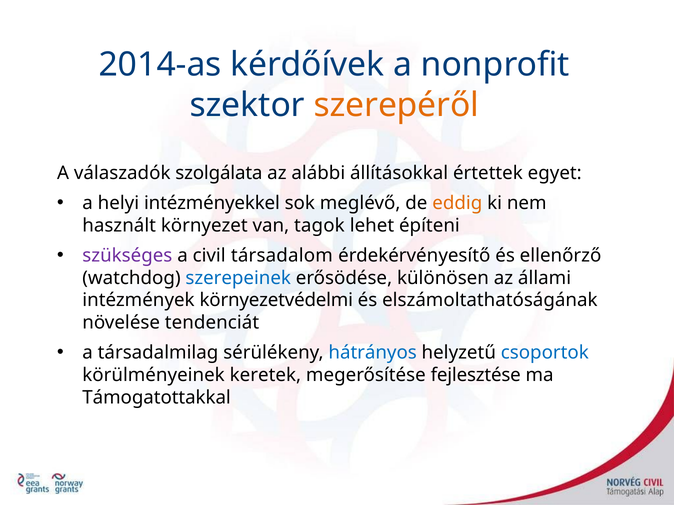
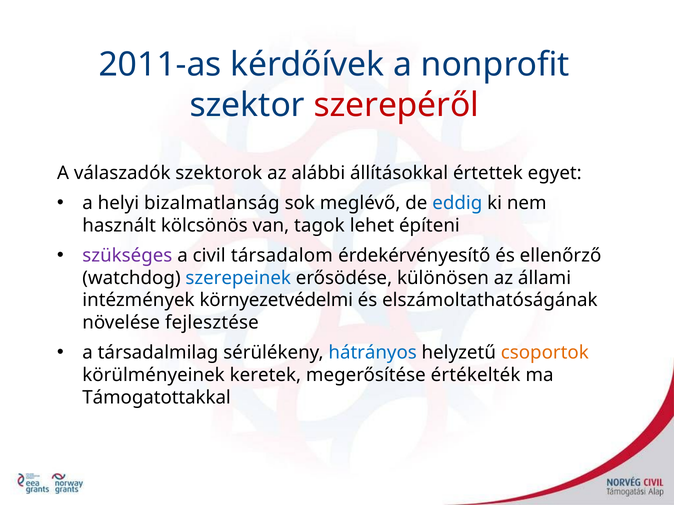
2014-as: 2014-as -> 2011-as (160, 65)
szerepéről colour: orange -> red (396, 105)
szolgálata: szolgálata -> szektorok (219, 173)
intézményekkel: intézményekkel -> bizalmatlanság (212, 203)
eddig colour: orange -> blue (457, 203)
környezet: környezet -> kölcsönös (204, 226)
tendenciát: tendenciát -> fejlesztése (212, 323)
csoportok colour: blue -> orange (545, 353)
fejlesztése: fejlesztése -> értékelték (476, 376)
